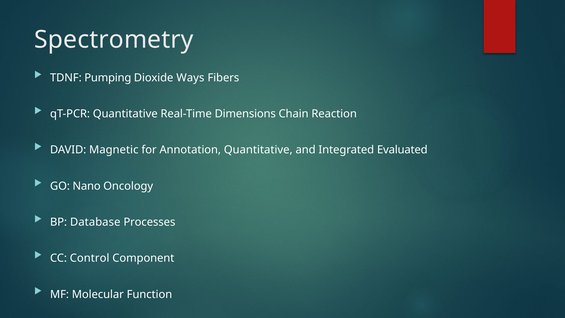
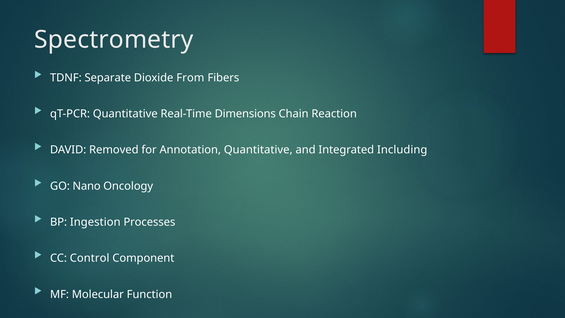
Pumping: Pumping -> Separate (108, 78)
Ways: Ways -> From (190, 78)
Magnetic: Magnetic -> Removed (114, 150)
Evaluated: Evaluated -> Including (402, 150)
Database: Database -> Ingestion (95, 222)
